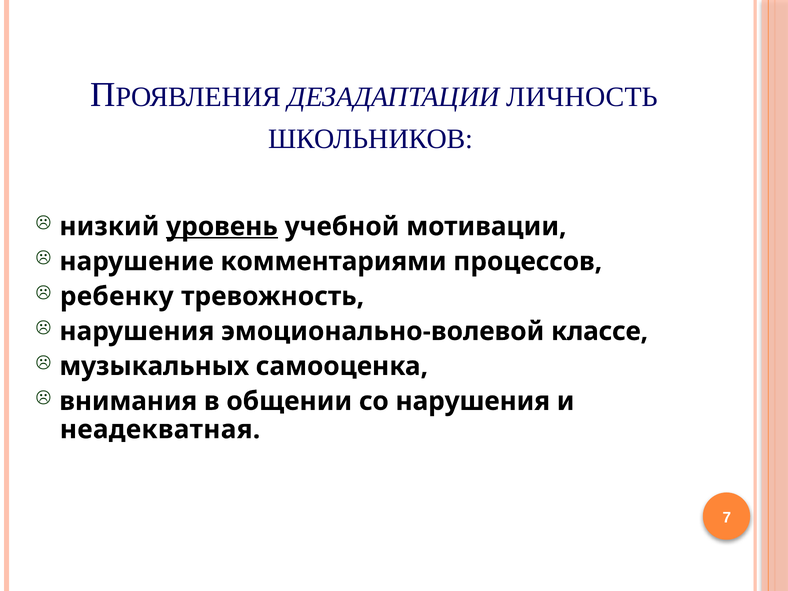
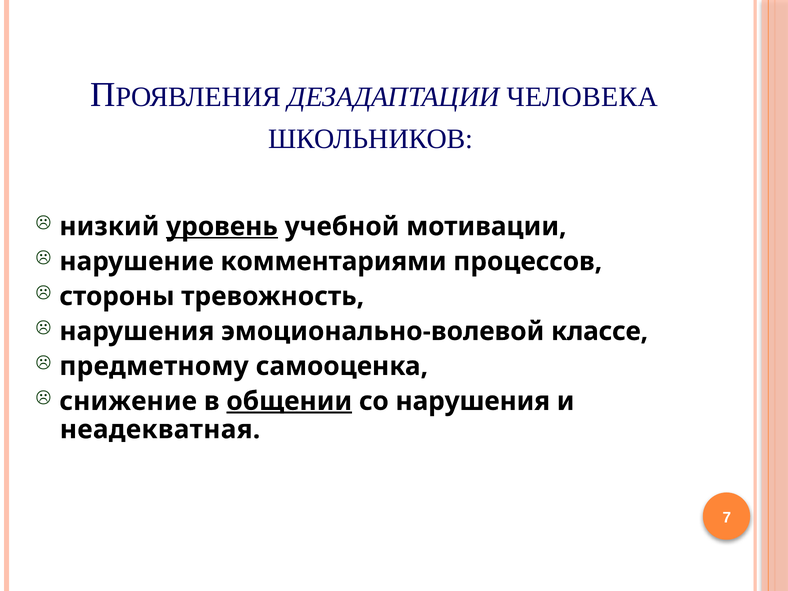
ЛИЧНОСТЬ: ЛИЧНОСТЬ -> ЧЕЛОВЕКА (582, 97)
ребенку: ребенку -> стороны (117, 296)
музыкальных: музыкальных -> предметному (154, 366)
внимания: внимания -> снижение (128, 401)
общении underline: none -> present (289, 401)
